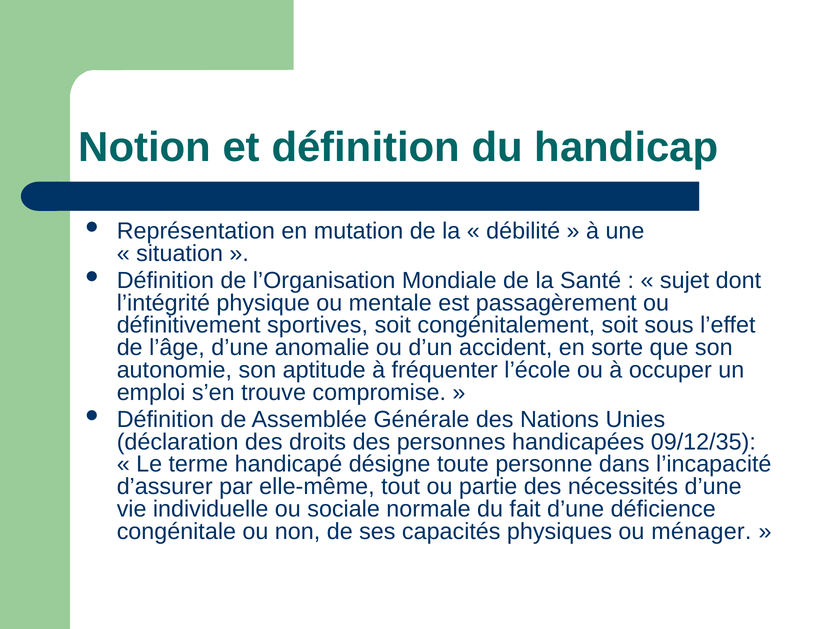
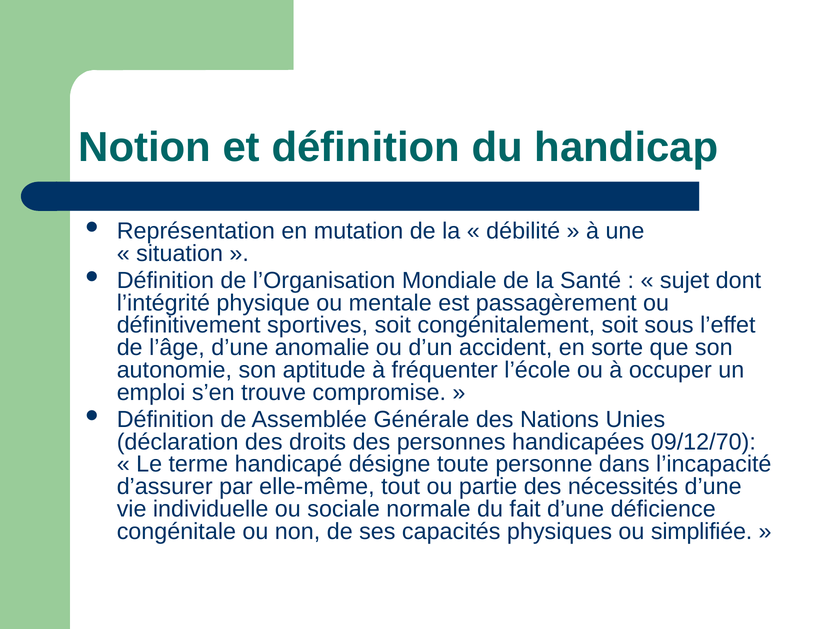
09/12/35: 09/12/35 -> 09/12/70 (703, 442)
ménager: ménager -> simplifiée (702, 532)
